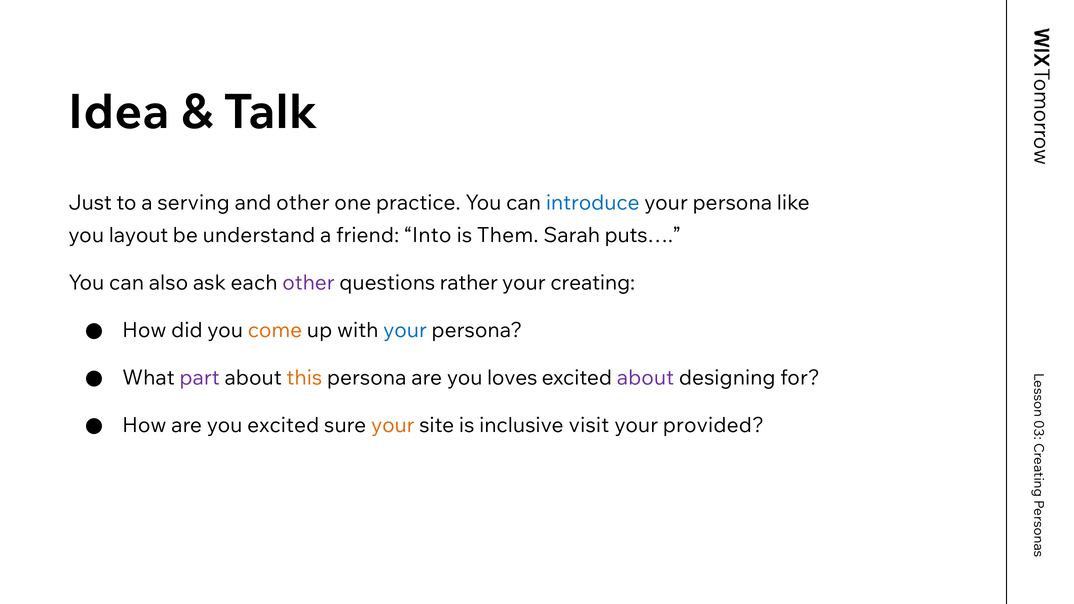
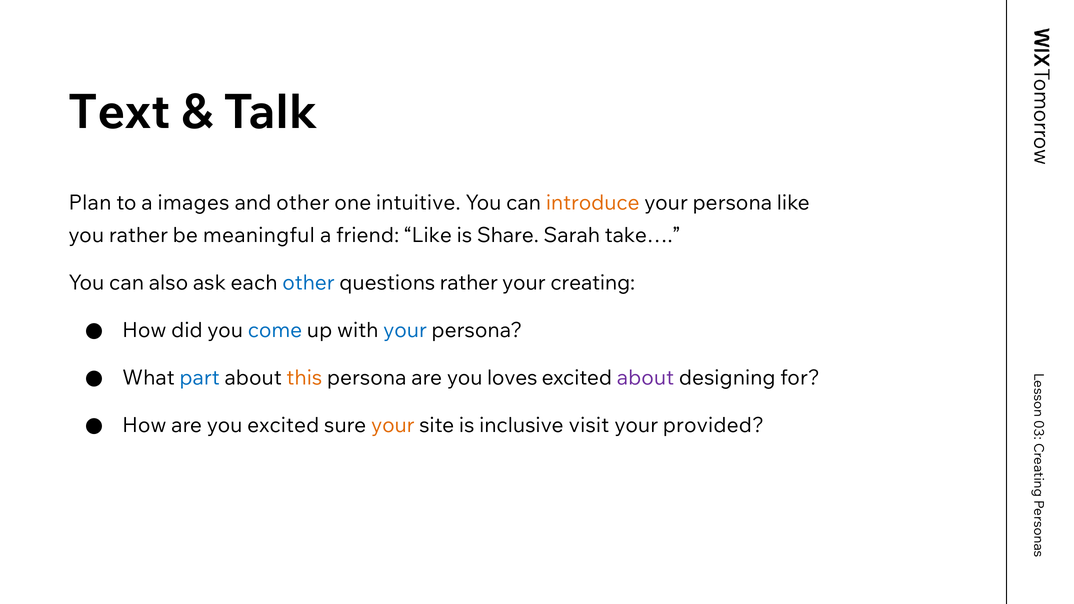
Idea: Idea -> Text (119, 112)
Just: Just -> Plan (90, 203)
serving: serving -> images (193, 203)
practice: practice -> intuitive (418, 203)
introduce colour: blue -> orange (593, 203)
you layout: layout -> rather (138, 236)
understand: understand -> meaningful (259, 236)
friend Into: Into -> Like (428, 236)
Them: Them -> Share (508, 236)
puts…: puts… -> take… (643, 236)
other colour: purple -> blue (308, 283)
come colour: orange -> blue (275, 331)
part colour: purple -> blue (200, 378)
